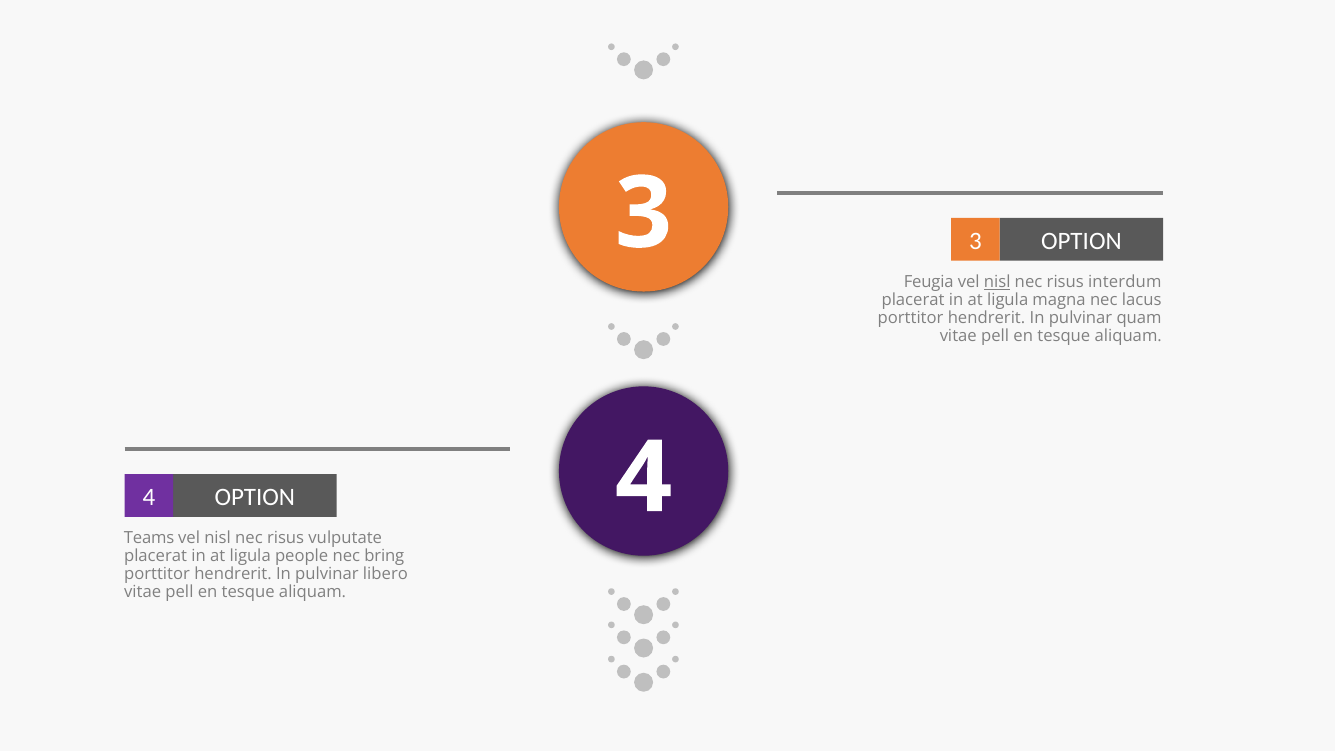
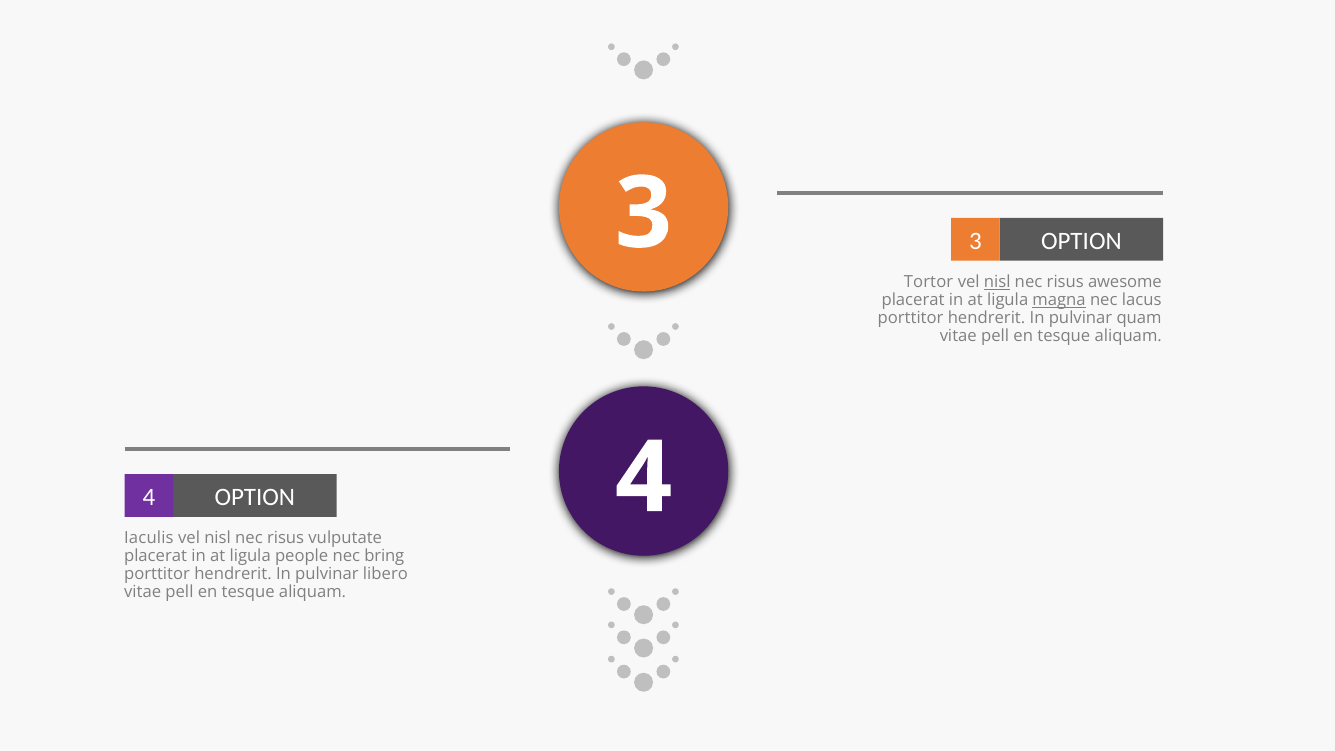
Feugia: Feugia -> Tortor (929, 282)
interdum: interdum -> awesome (1125, 282)
magna underline: none -> present (1059, 300)
Teams: Teams -> Iaculis (149, 538)
